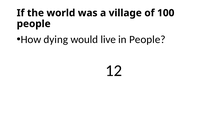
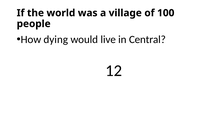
in People: People -> Central (147, 39)
